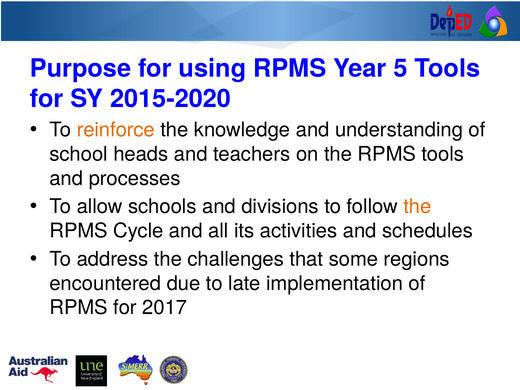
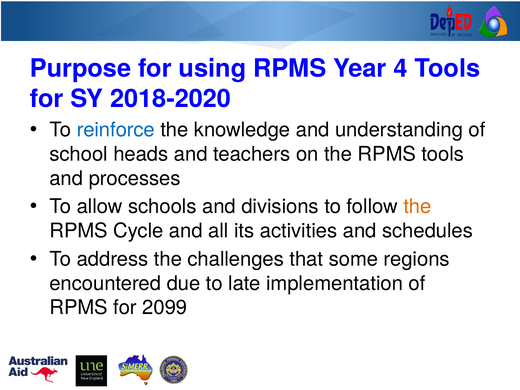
5: 5 -> 4 (400, 68)
2015-2020: 2015-2020 -> 2018-2020 (171, 99)
reinforce colour: orange -> blue (116, 130)
2017: 2017 -> 2099 (165, 308)
